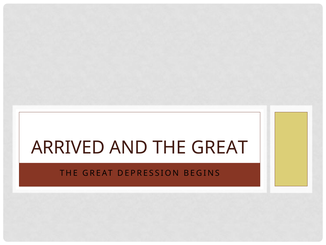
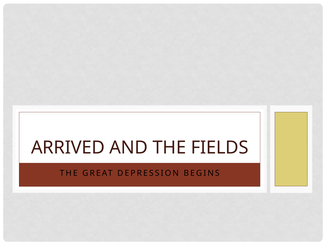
AND THE GREAT: GREAT -> FIELDS (220, 147)
